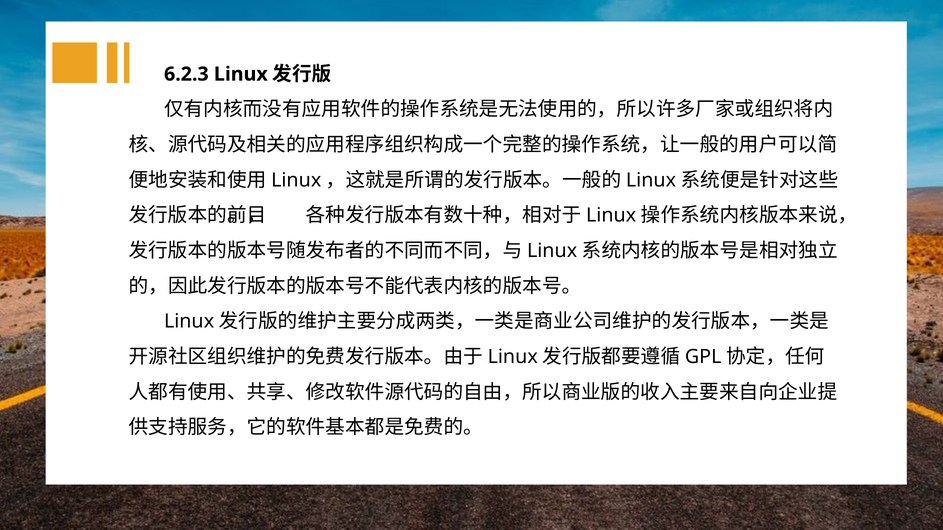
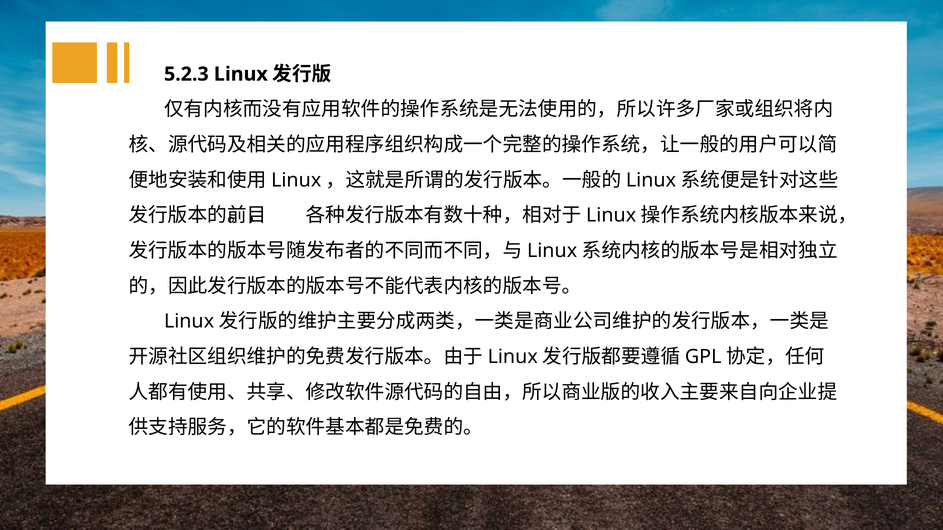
6.2.3: 6.2.3 -> 5.2.3 (186, 74)
